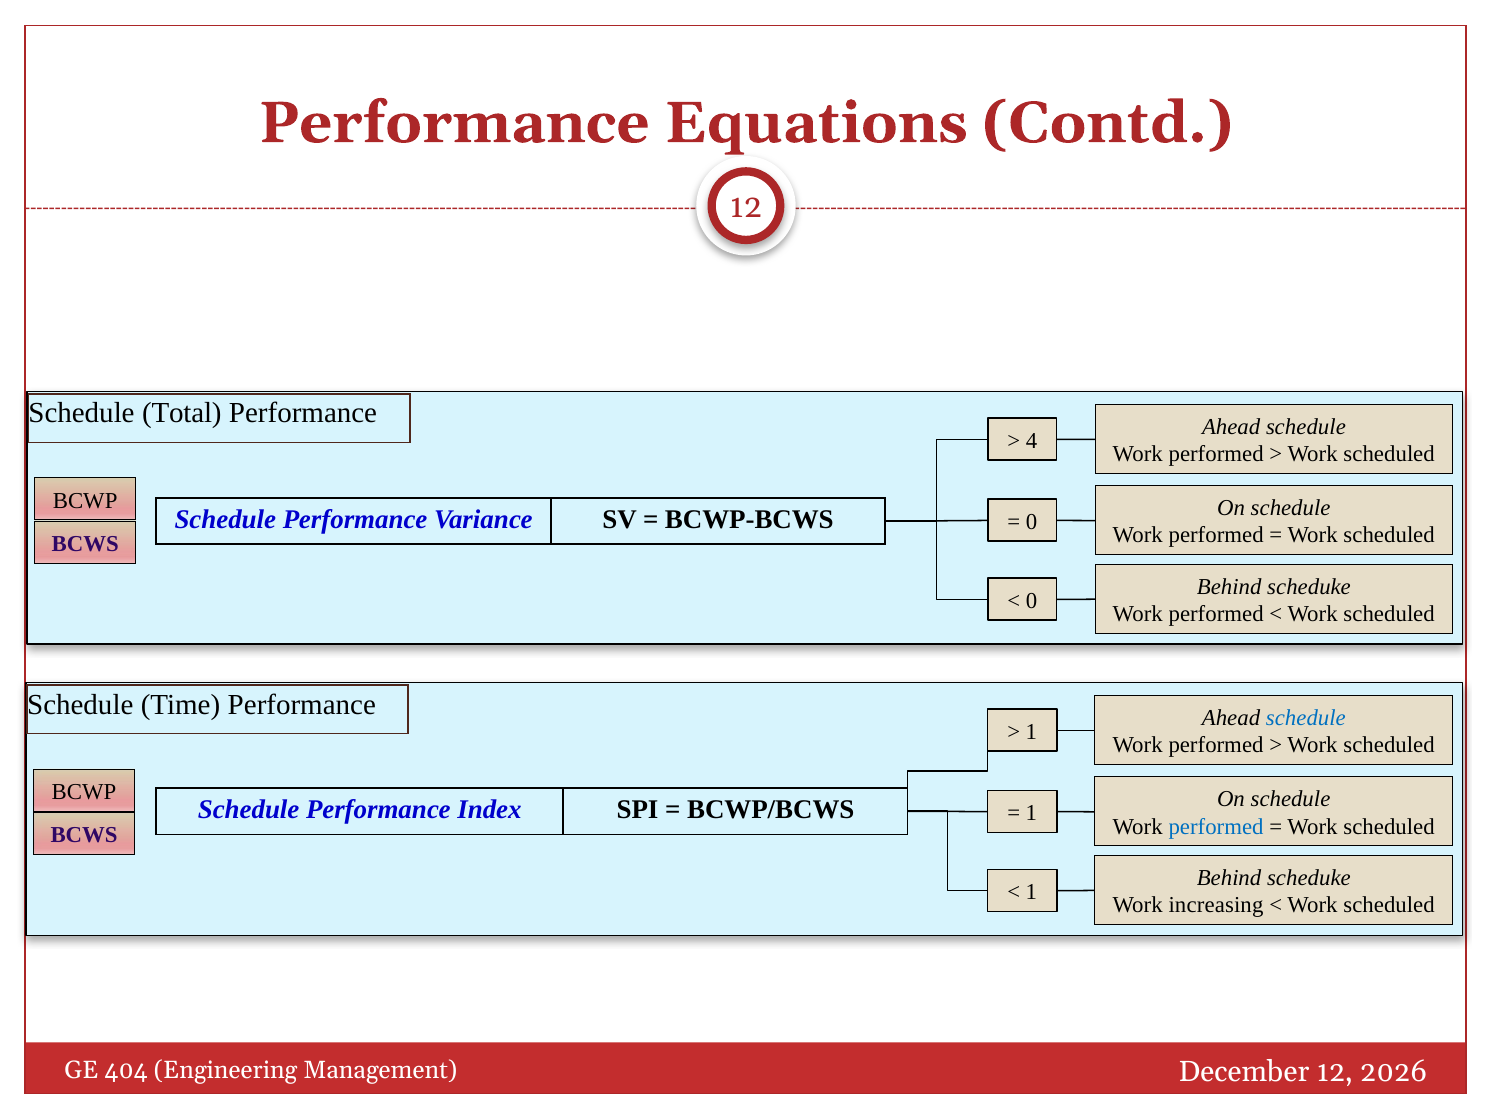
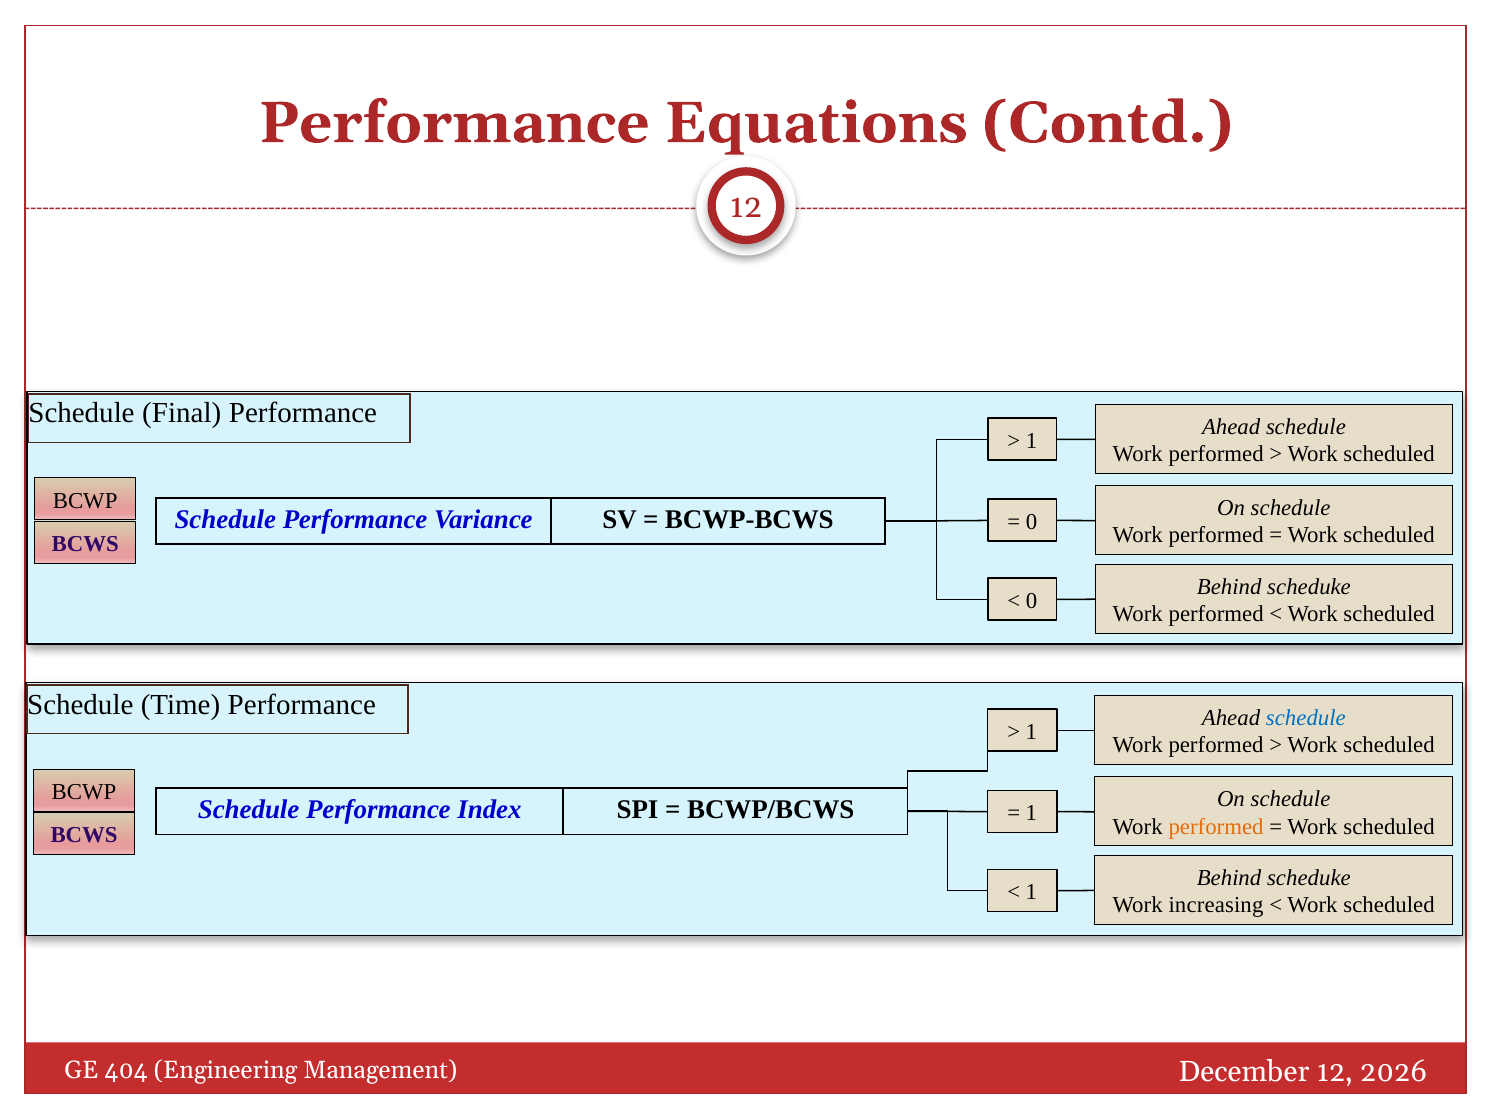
Total: Total -> Final (182, 413)
4: 4 -> 1 (1031, 441)
performed colour: blue -> orange (1216, 827)
